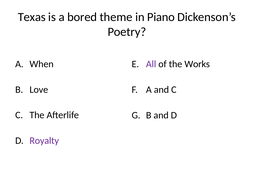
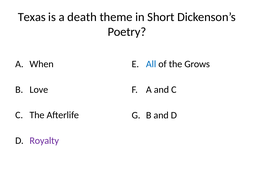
bored: bored -> death (82, 17)
Piano: Piano -> Short (161, 17)
All colour: purple -> blue (151, 64)
Works: Works -> Grows (197, 64)
